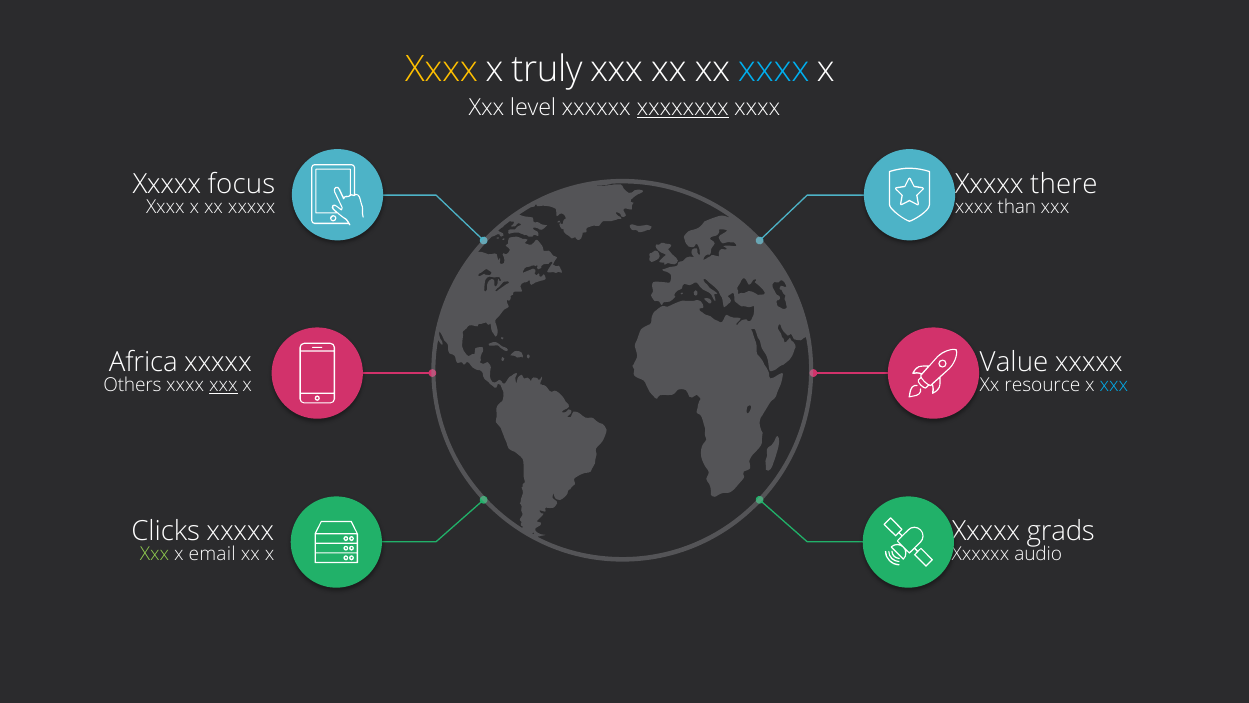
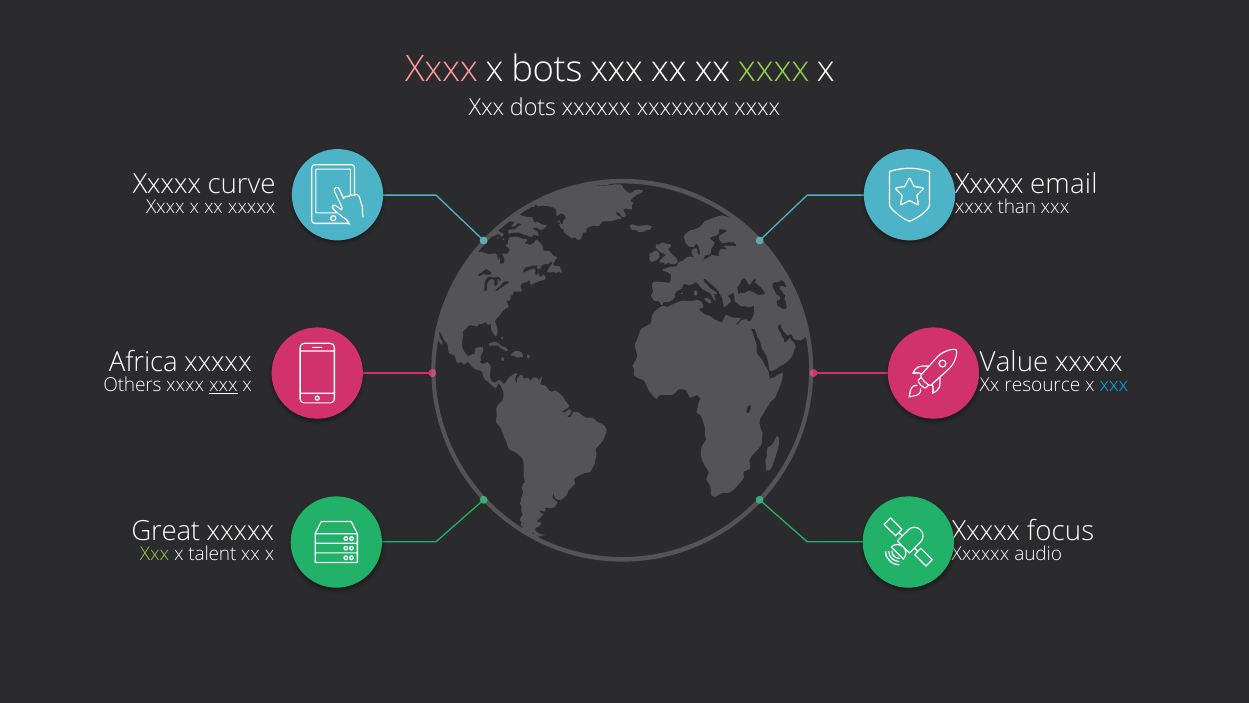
Xxxx colour: yellow -> pink (442, 70)
truly: truly -> bots (547, 70)
xxxx colour: light blue -> light green (774, 70)
level: level -> dots (533, 107)
xxxxxxxx underline: present -> none (683, 107)
focus: focus -> curve (242, 184)
there: there -> email (1064, 184)
Clicks: Clicks -> Great (166, 531)
grads: grads -> focus (1061, 531)
email: email -> talent (212, 554)
